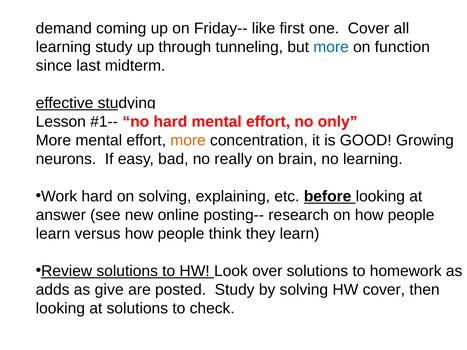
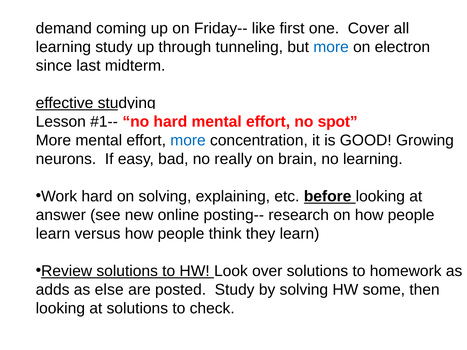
function: function -> electron (402, 47)
only: only -> spot (338, 122)
more colour: orange -> blue (188, 140)
give: give -> else (109, 290)
HW cover: cover -> some (384, 290)
